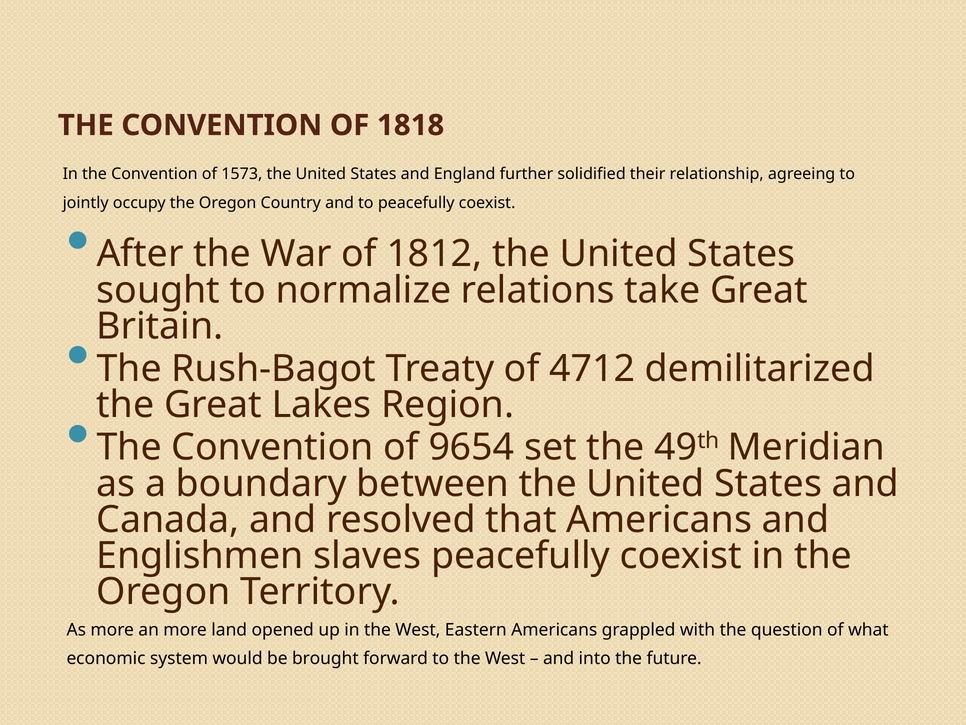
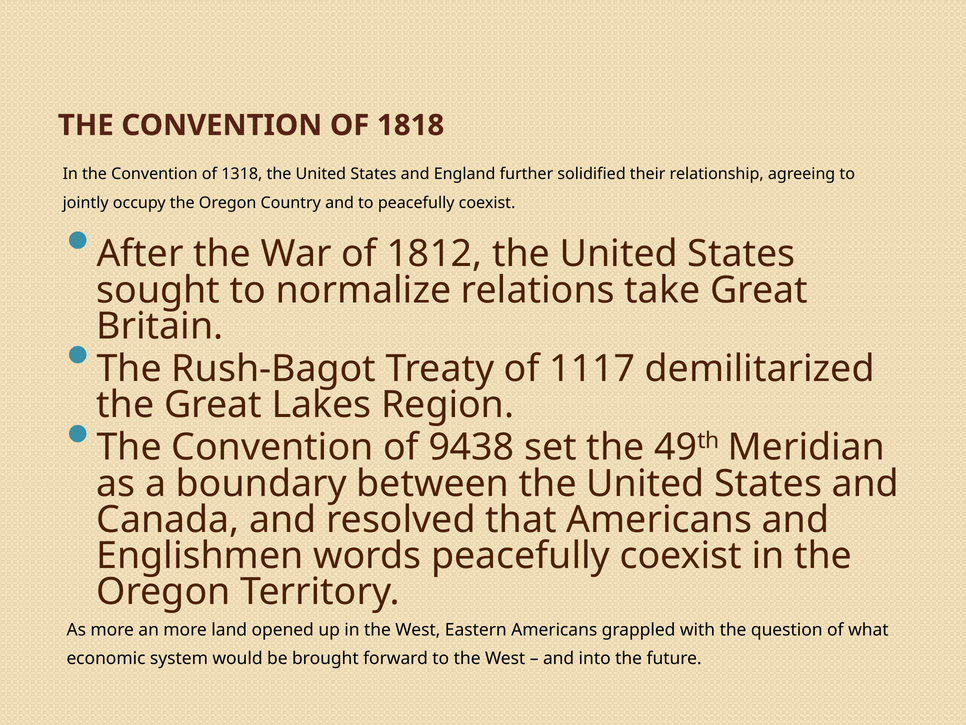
1573: 1573 -> 1318 (242, 174)
4712: 4712 -> 1117 (592, 369)
9654: 9654 -> 9438 (471, 447)
slaves: slaves -> words (367, 555)
